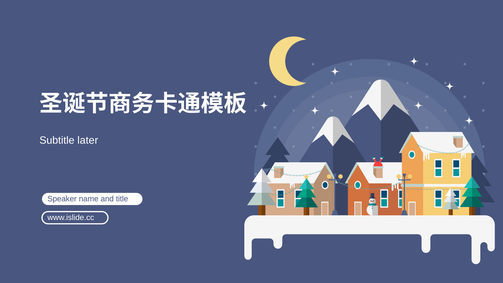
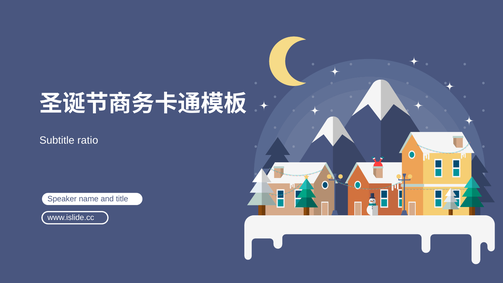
later: later -> ratio (88, 140)
